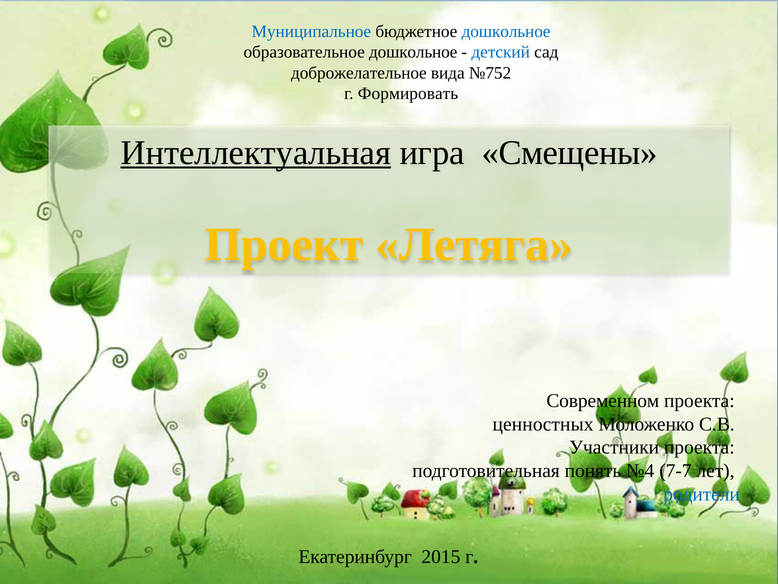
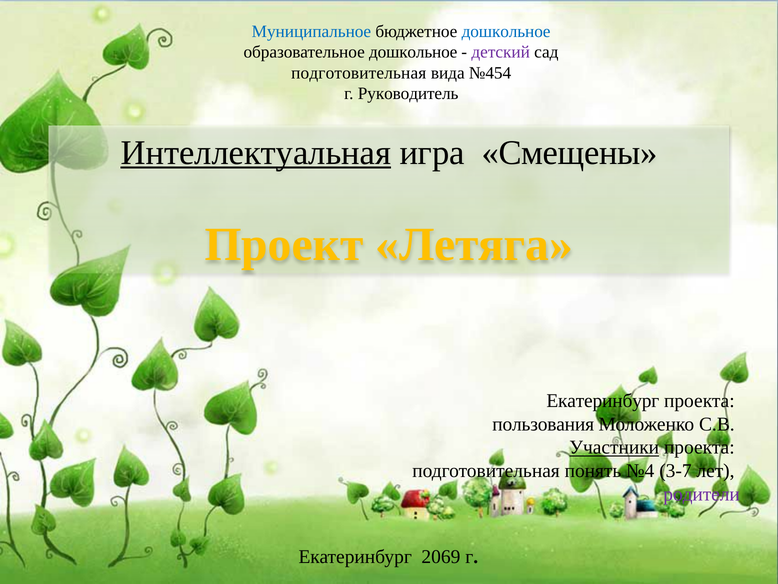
детский colour: blue -> purple (501, 52)
доброжелательное: доброжелательное -> подготовительная (359, 73)
№752: №752 -> №454 (490, 73)
Формировать: Формировать -> Руководитель (408, 94)
Современном: Современном -> Екатеринбург (603, 400)
ценностных: ценностных -> пользования (543, 424)
Участники underline: none -> present (614, 447)
7-7: 7-7 -> 3-7 (675, 470)
родители colour: blue -> purple (702, 494)
2015: 2015 -> 2069 (441, 556)
